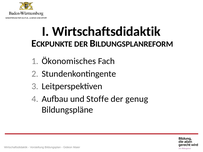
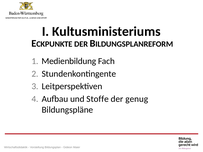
I Wirtschaftsdidaktik: Wirtschaftsdidaktik -> Kultusministeriums (106, 31)
Ökonomisches: Ökonomisches -> Medienbildung (69, 61)
